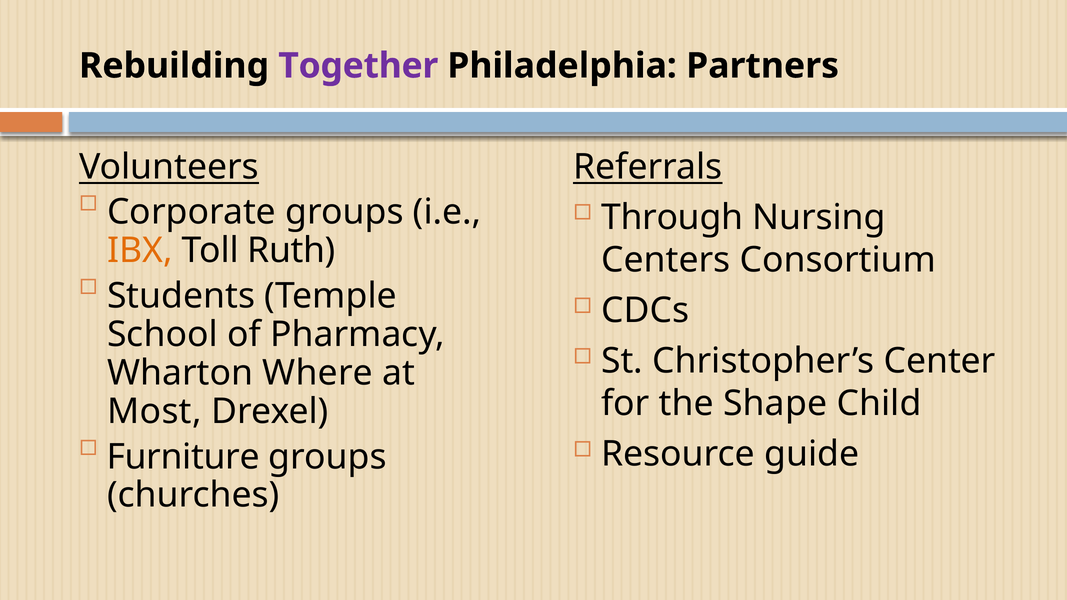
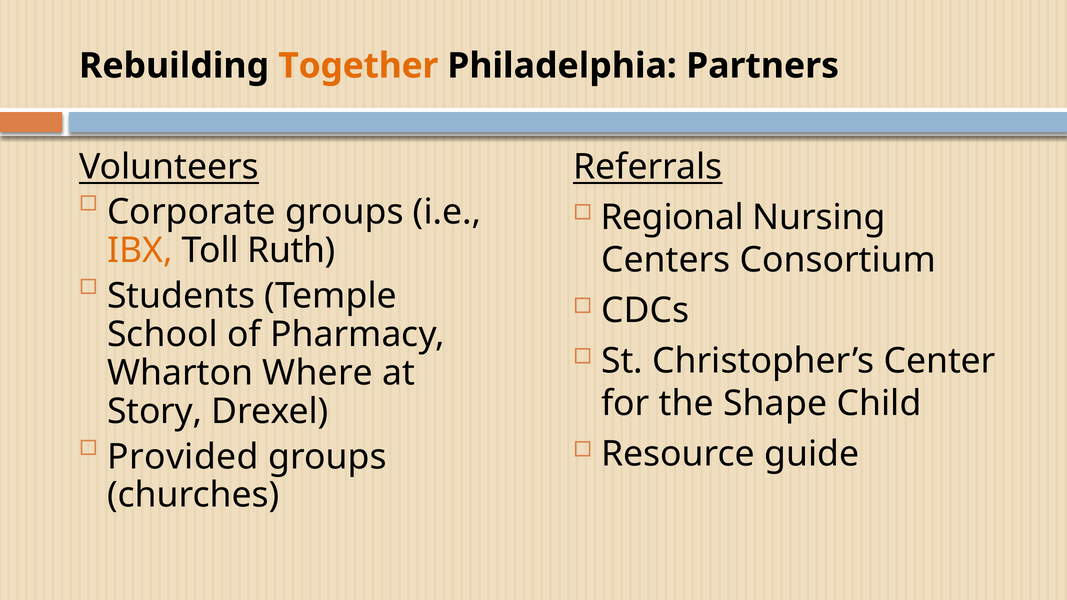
Together colour: purple -> orange (358, 66)
Through: Through -> Regional (672, 217)
Most: Most -> Story (155, 411)
Furniture: Furniture -> Provided (183, 457)
